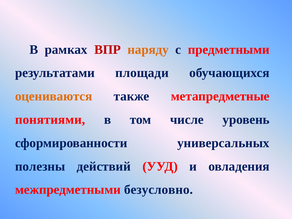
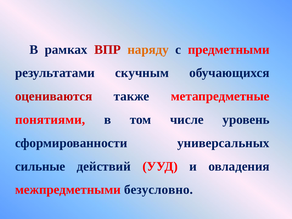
площади: площади -> скучным (142, 73)
оцениваются colour: orange -> red (54, 96)
полезны: полезны -> сильные (40, 166)
